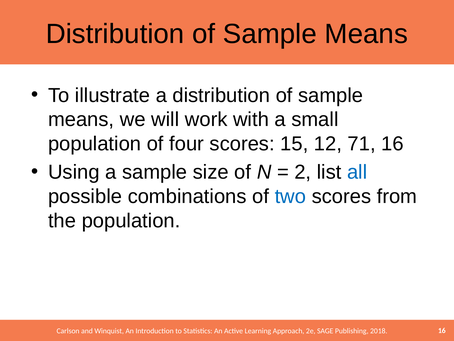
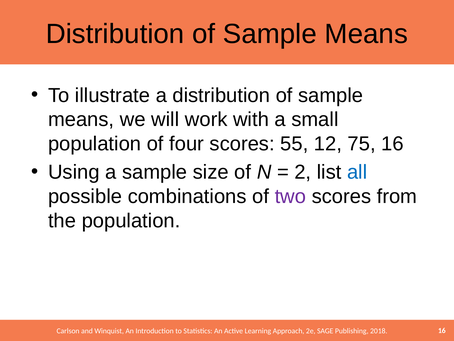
15: 15 -> 55 (294, 144)
71: 71 -> 75 (362, 144)
two colour: blue -> purple (290, 196)
